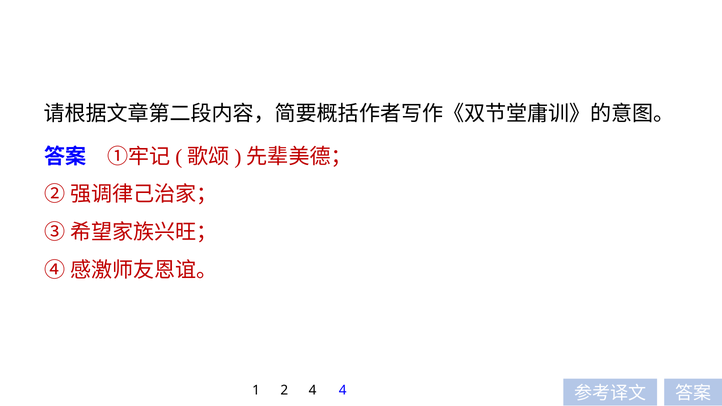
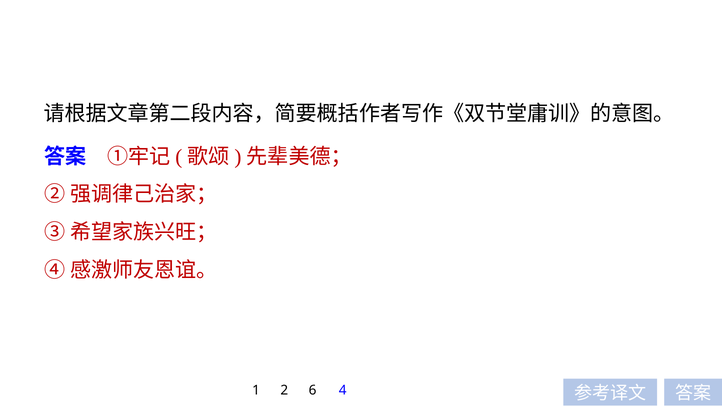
2 4: 4 -> 6 (313, 390)
